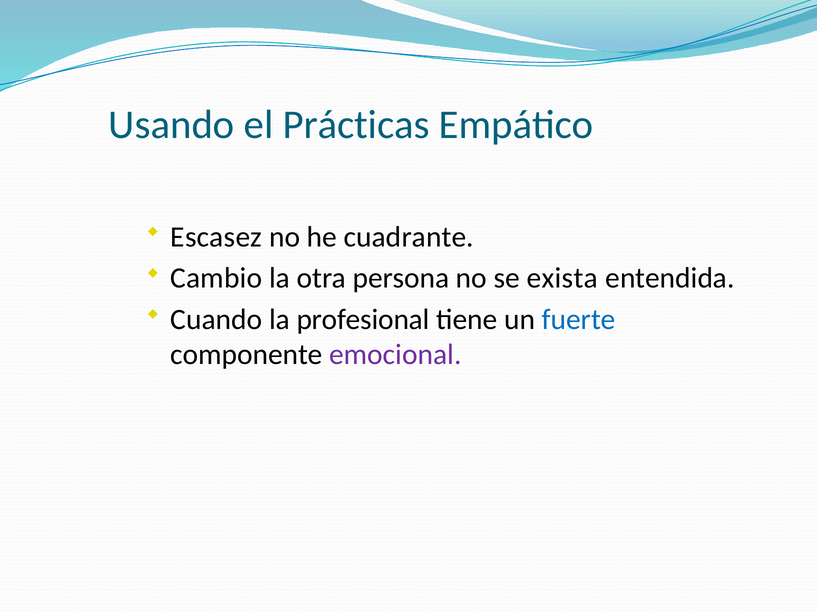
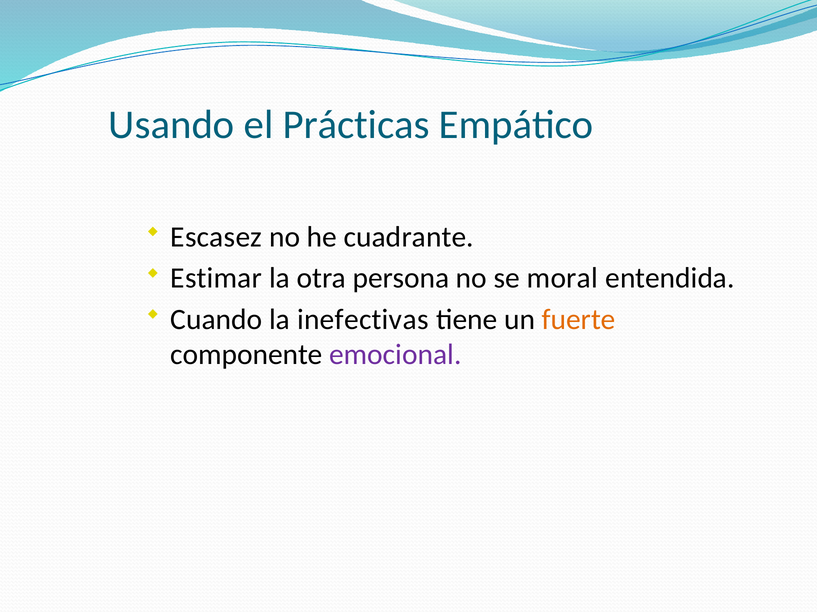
Cambio: Cambio -> Estimar (216, 278)
exista: exista -> moral (562, 278)
profesional: profesional -> inefectivas (363, 320)
fuerte colour: blue -> orange (579, 320)
